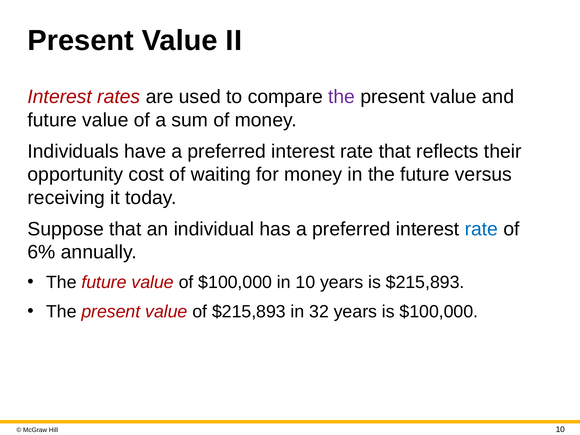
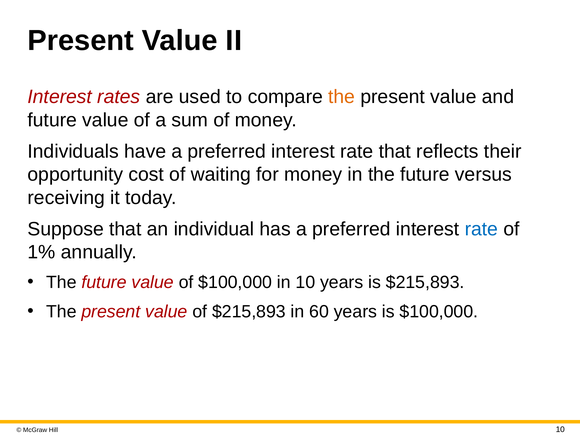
the colour: purple -> orange (342, 97)
6%: 6% -> 1% (42, 252)
32: 32 -> 60 (319, 312)
